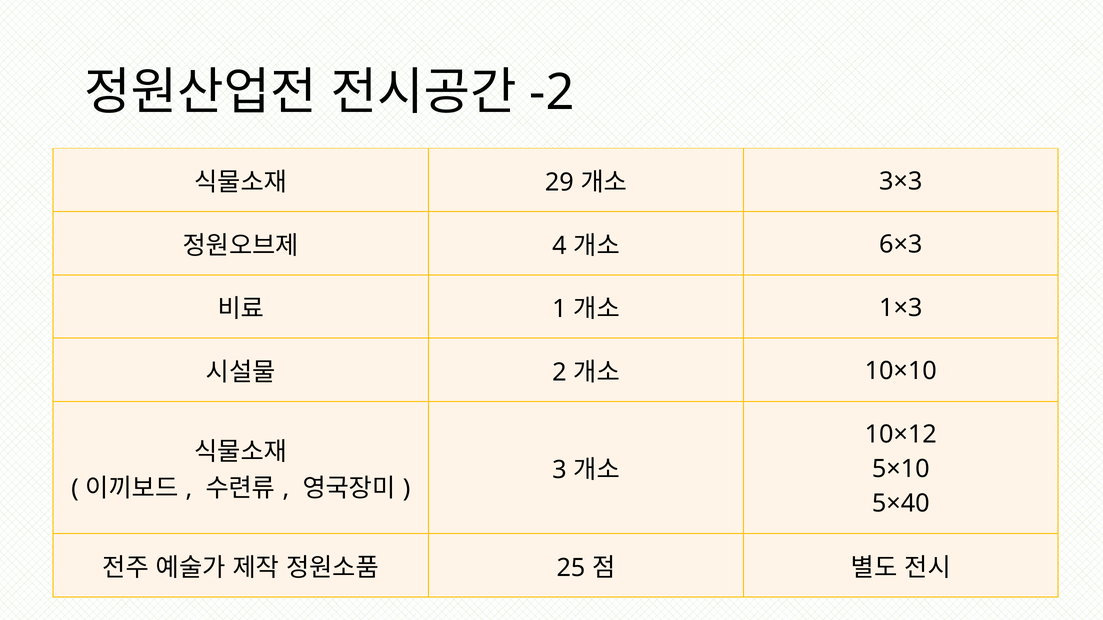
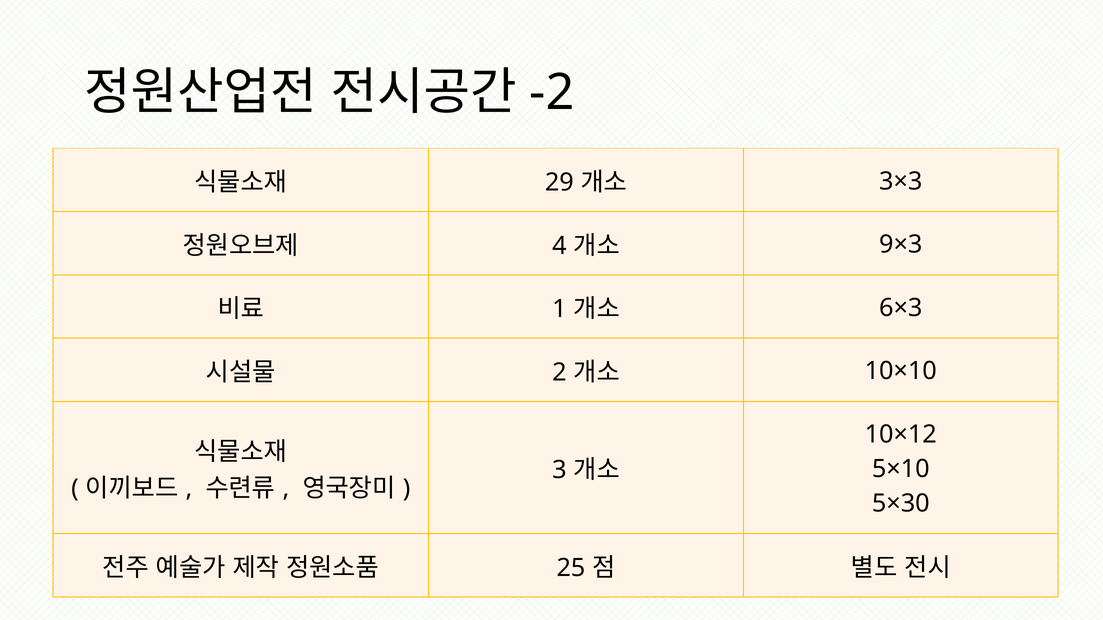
6×3: 6×3 -> 9×3 (901, 245)
1×3: 1×3 -> 6×3 (901, 308)
5×40: 5×40 -> 5×30 (901, 504)
